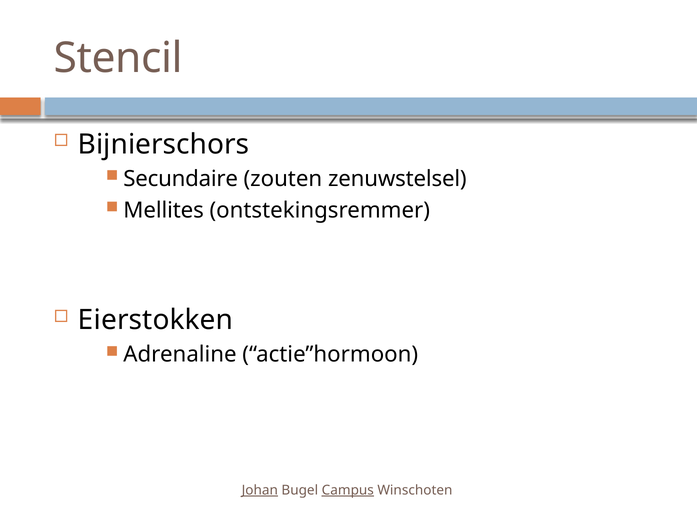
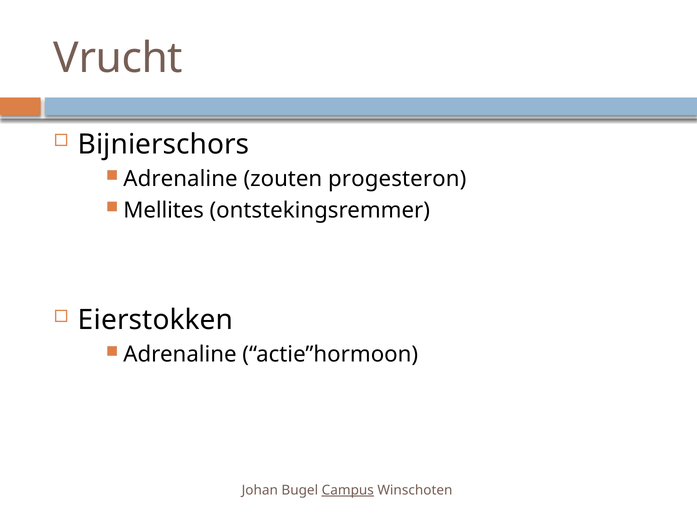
Stencil: Stencil -> Vrucht (118, 58)
Secundaire: Secundaire -> Adrenaline (181, 179)
zenuwstelsel: zenuwstelsel -> progesteron (397, 179)
Johan underline: present -> none (260, 490)
